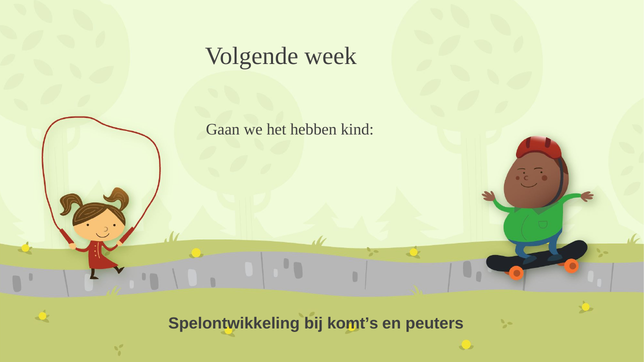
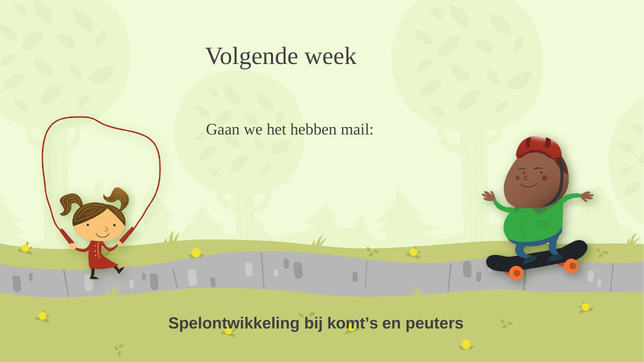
kind: kind -> mail (357, 130)
